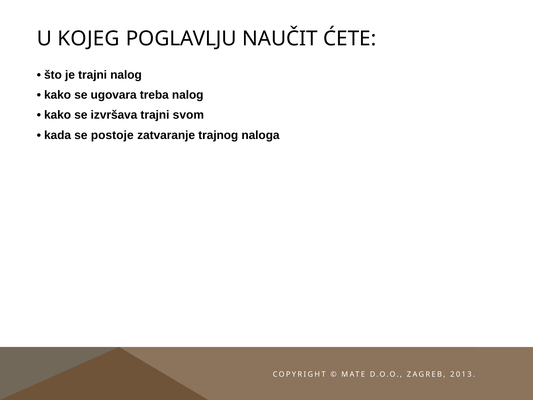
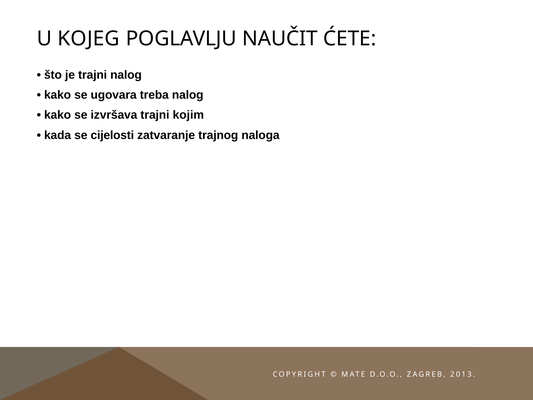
svom: svom -> kojim (188, 115)
postoje: postoje -> cijelosti (112, 135)
